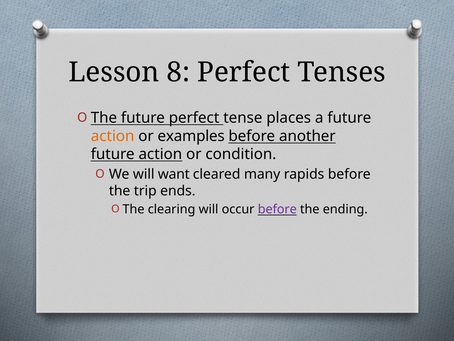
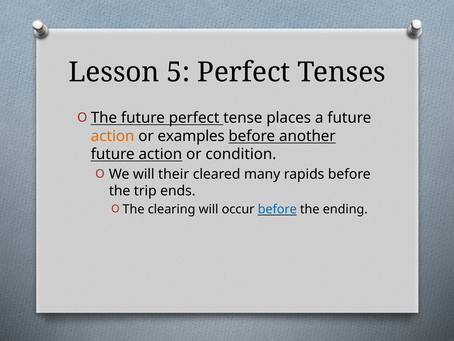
8: 8 -> 5 (178, 72)
want: want -> their (174, 174)
before colour: purple -> blue (277, 209)
